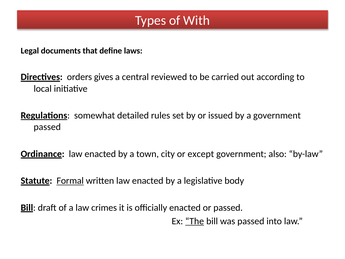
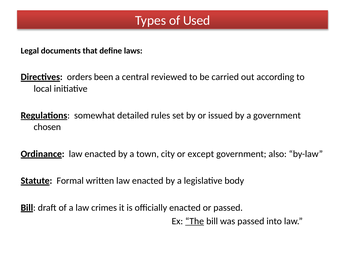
With: With -> Used (197, 20)
gives: gives -> been (104, 77)
passed: passed -> chosen (47, 127)
Formal underline: present -> none (70, 181)
